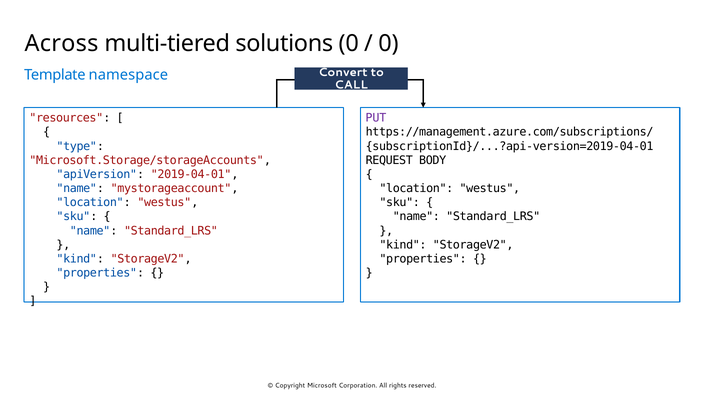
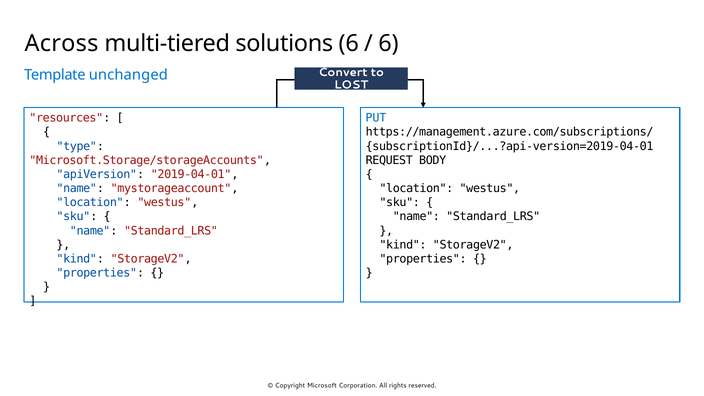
solutions 0: 0 -> 6 (349, 43)
0: 0 -> 6 (388, 43)
namespace: namespace -> unchanged (128, 75)
CALL: CALL -> LOST (351, 85)
PUT colour: purple -> blue (376, 118)
